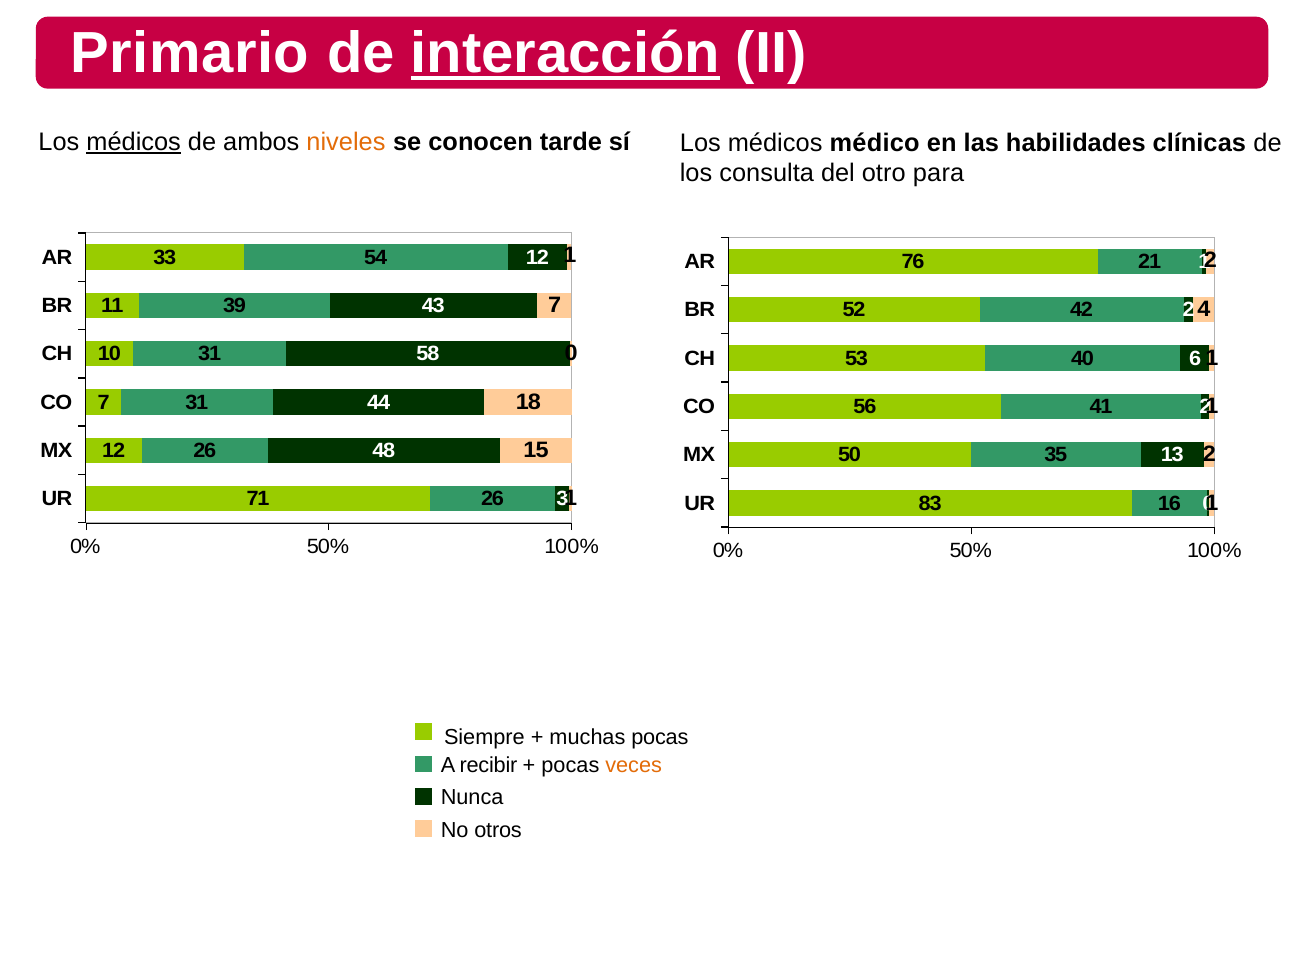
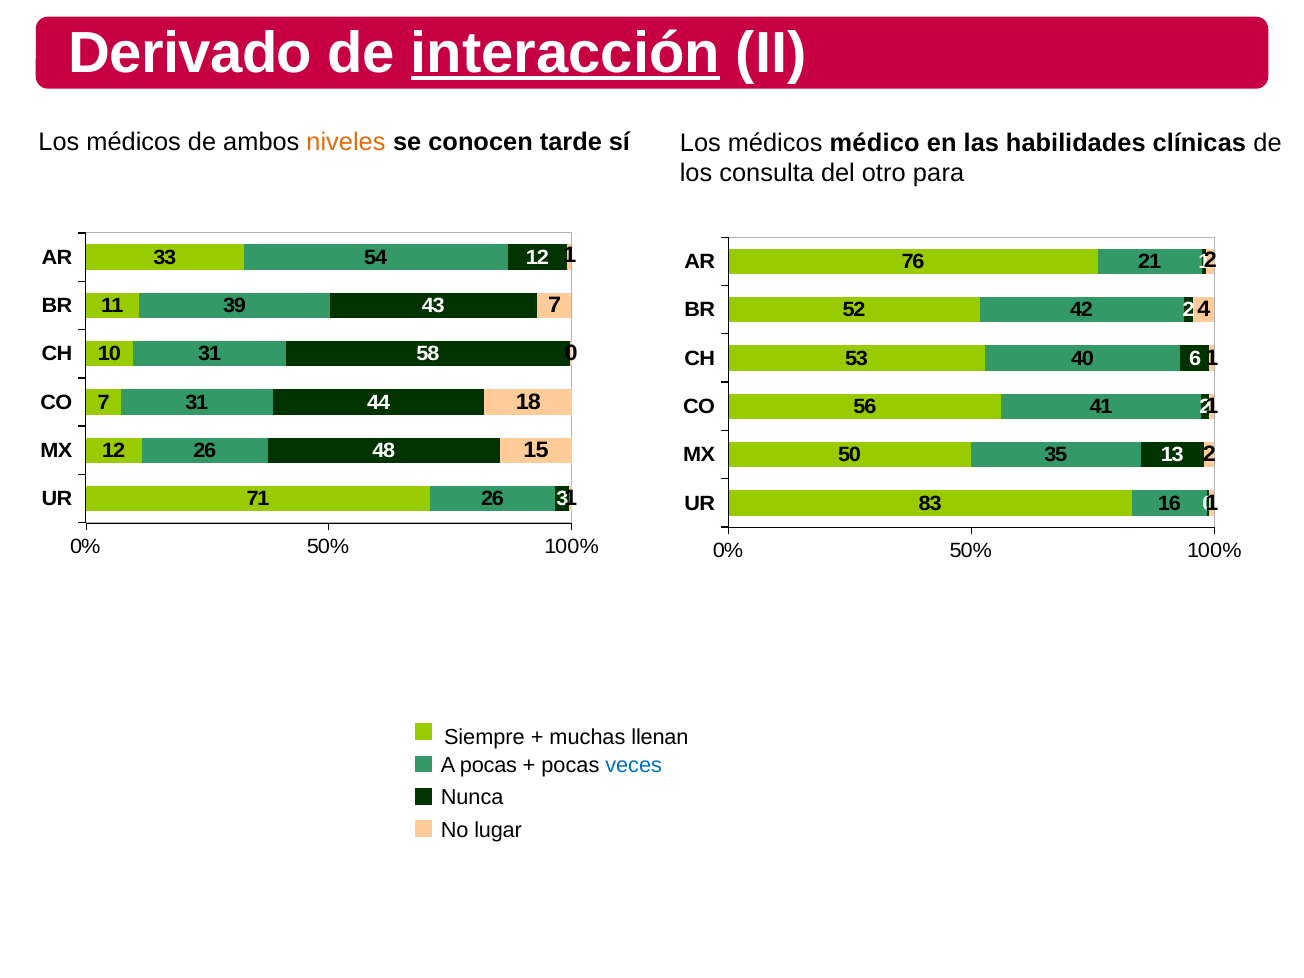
Primario: Primario -> Derivado (190, 53)
médicos underline: present -> none (134, 142)
muchas pocas: pocas -> llenan (660, 737)
A recibir: recibir -> pocas (488, 765)
veces colour: orange -> blue (634, 765)
otros: otros -> lugar (498, 830)
